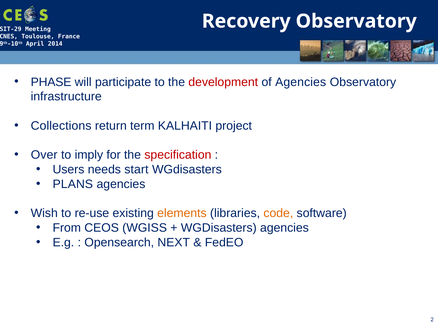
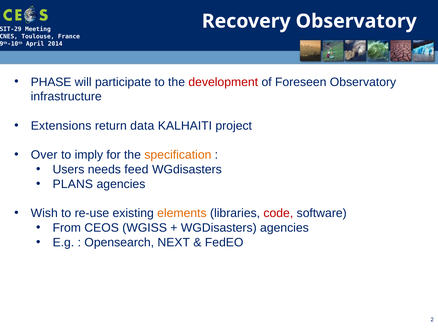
of Agencies: Agencies -> Foreseen (301, 82)
Collections: Collections -> Extensions (61, 126)
term: term -> data (142, 126)
specification colour: red -> orange (178, 155)
start: start -> feed (136, 170)
code colour: orange -> red (278, 214)
